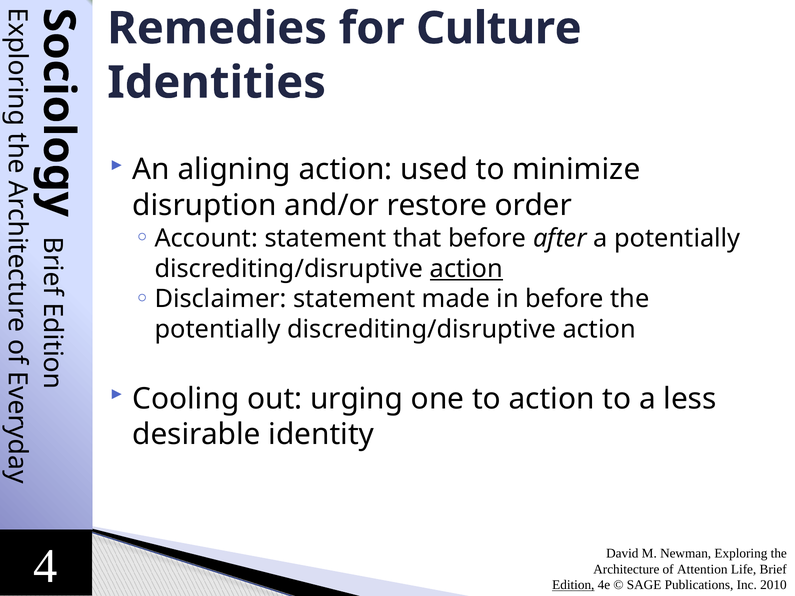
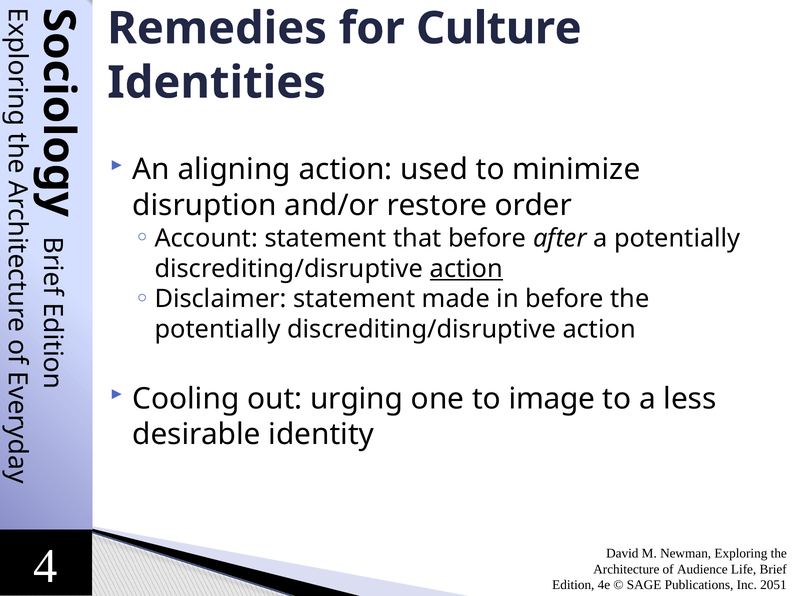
to action: action -> image (552, 399)
Attention: Attention -> Audience (702, 569)
Edition underline: present -> none (573, 585)
2010: 2010 -> 2051 (773, 585)
